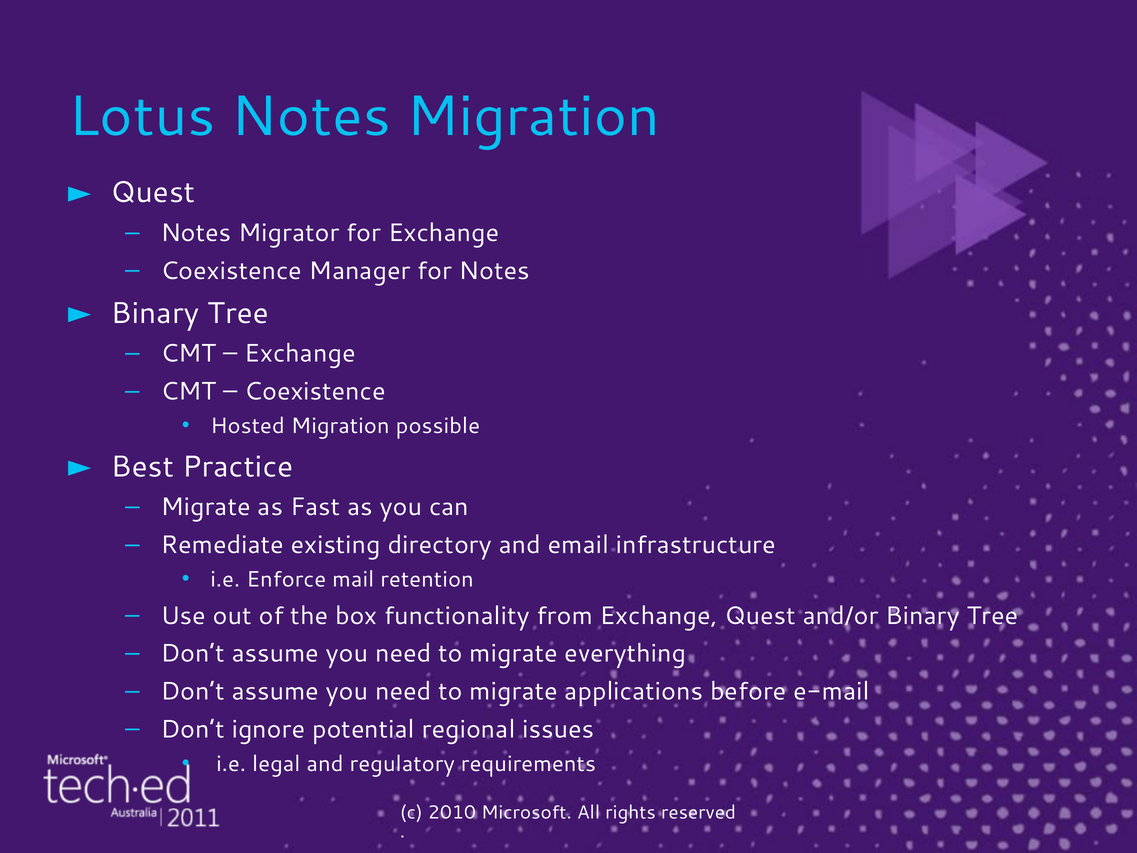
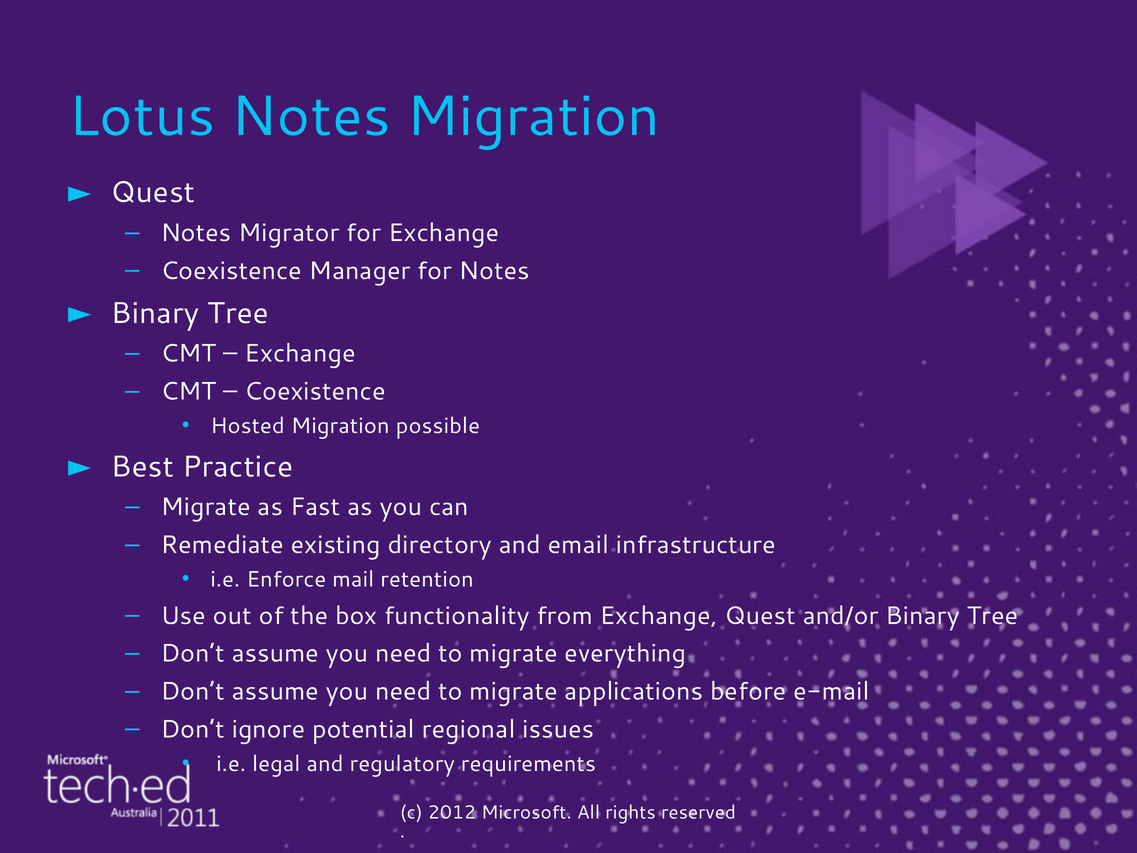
2010: 2010 -> 2012 (452, 812)
